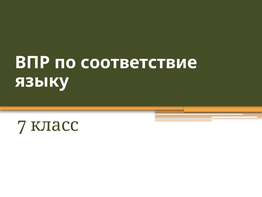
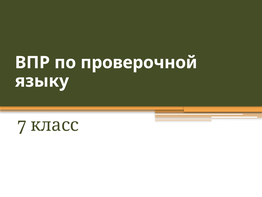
соответствие: соответствие -> проверочной (139, 62)
